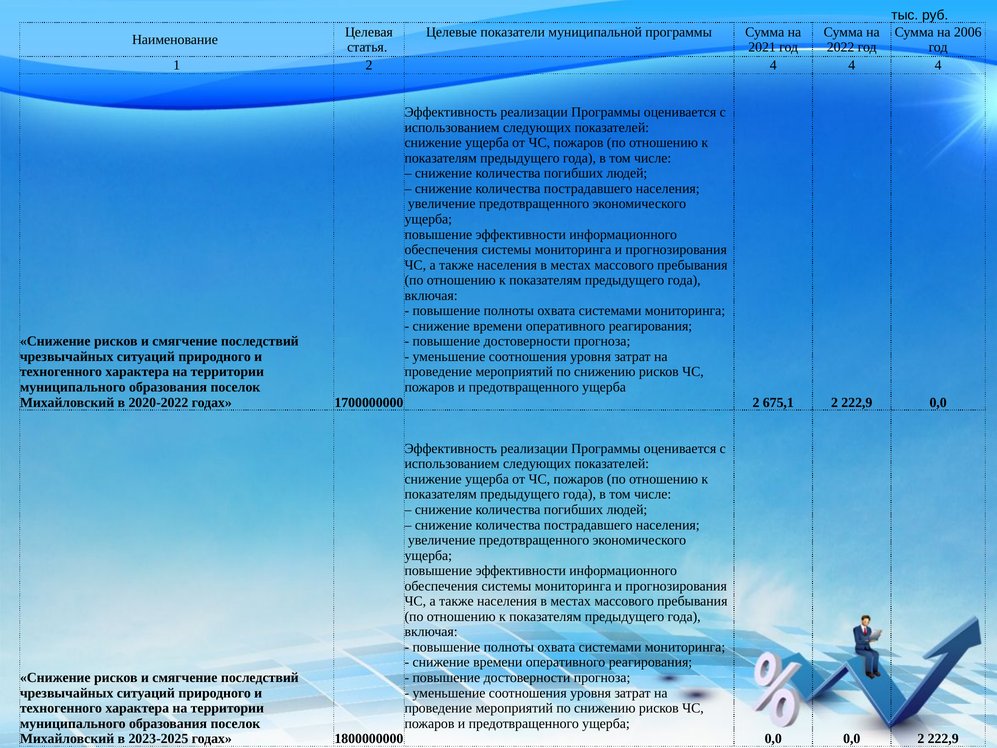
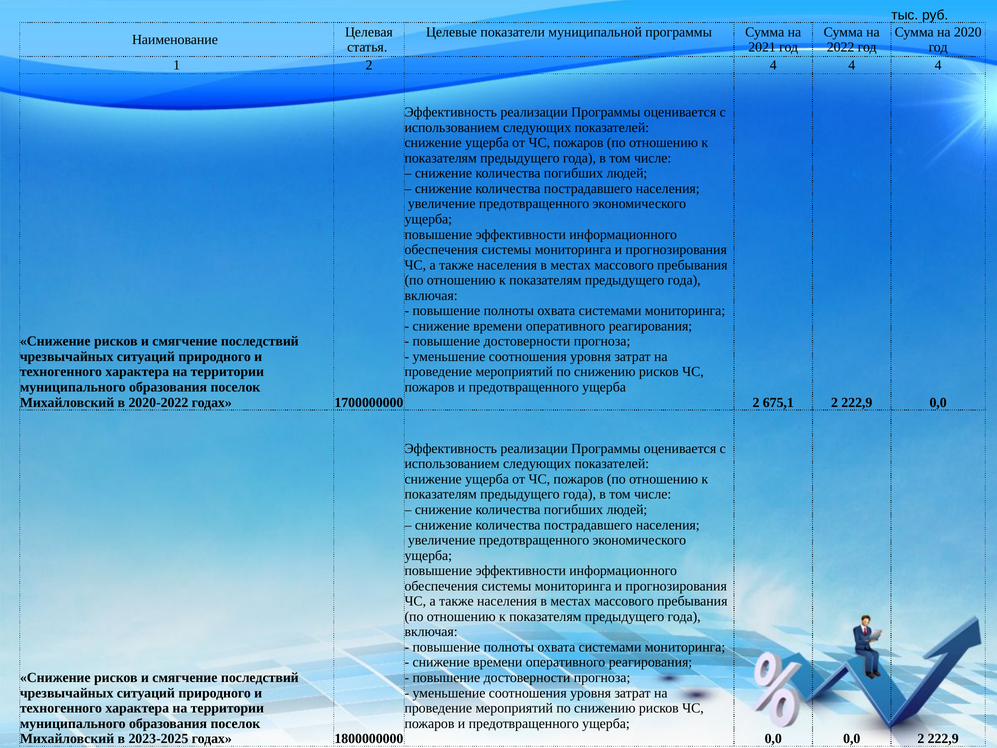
2006: 2006 -> 2020 (968, 32)
